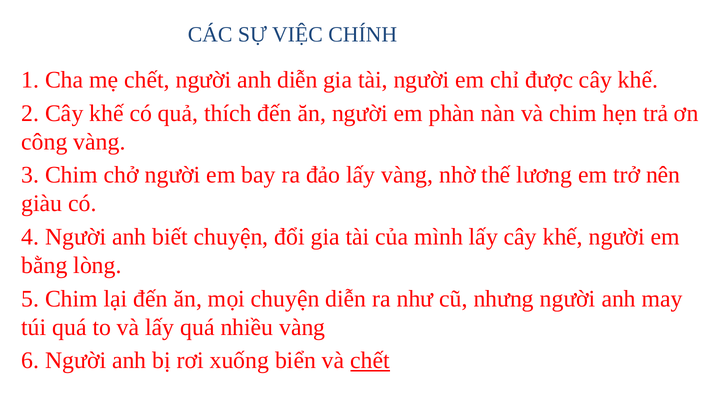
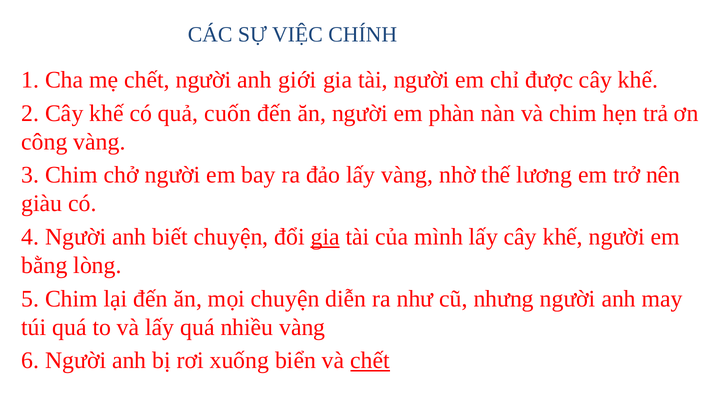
anh diễn: diễn -> giới (297, 80)
thích: thích -> cuốn (228, 113)
gia underline: none -> present (325, 237)
